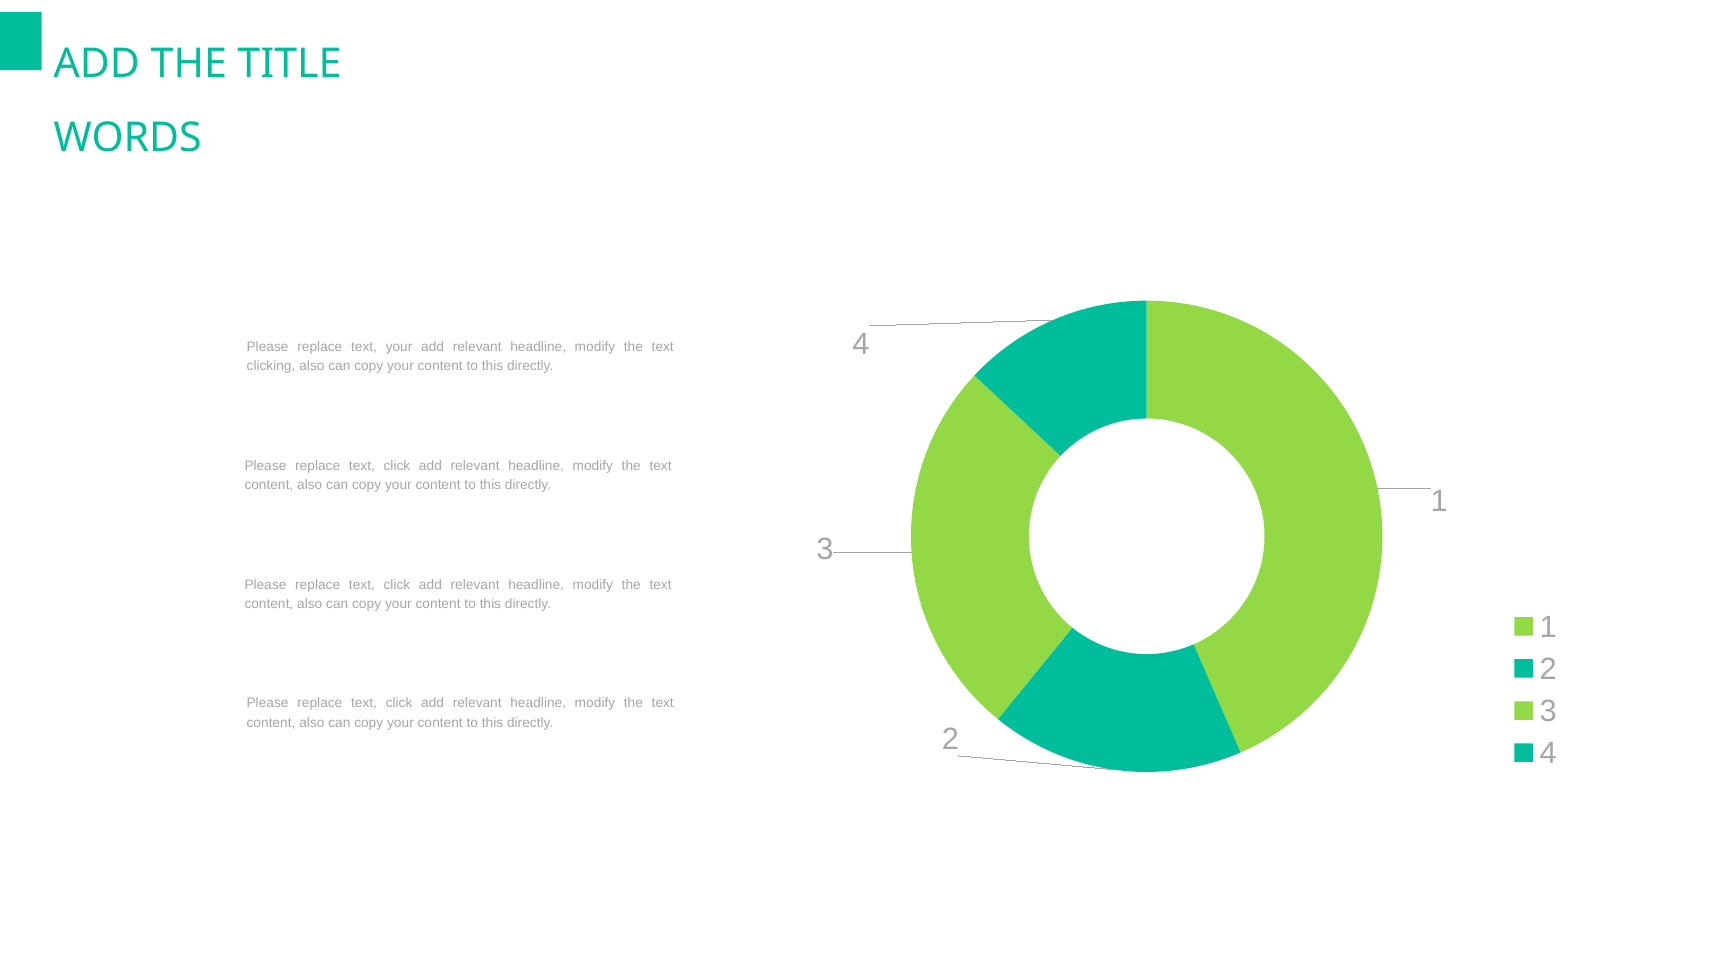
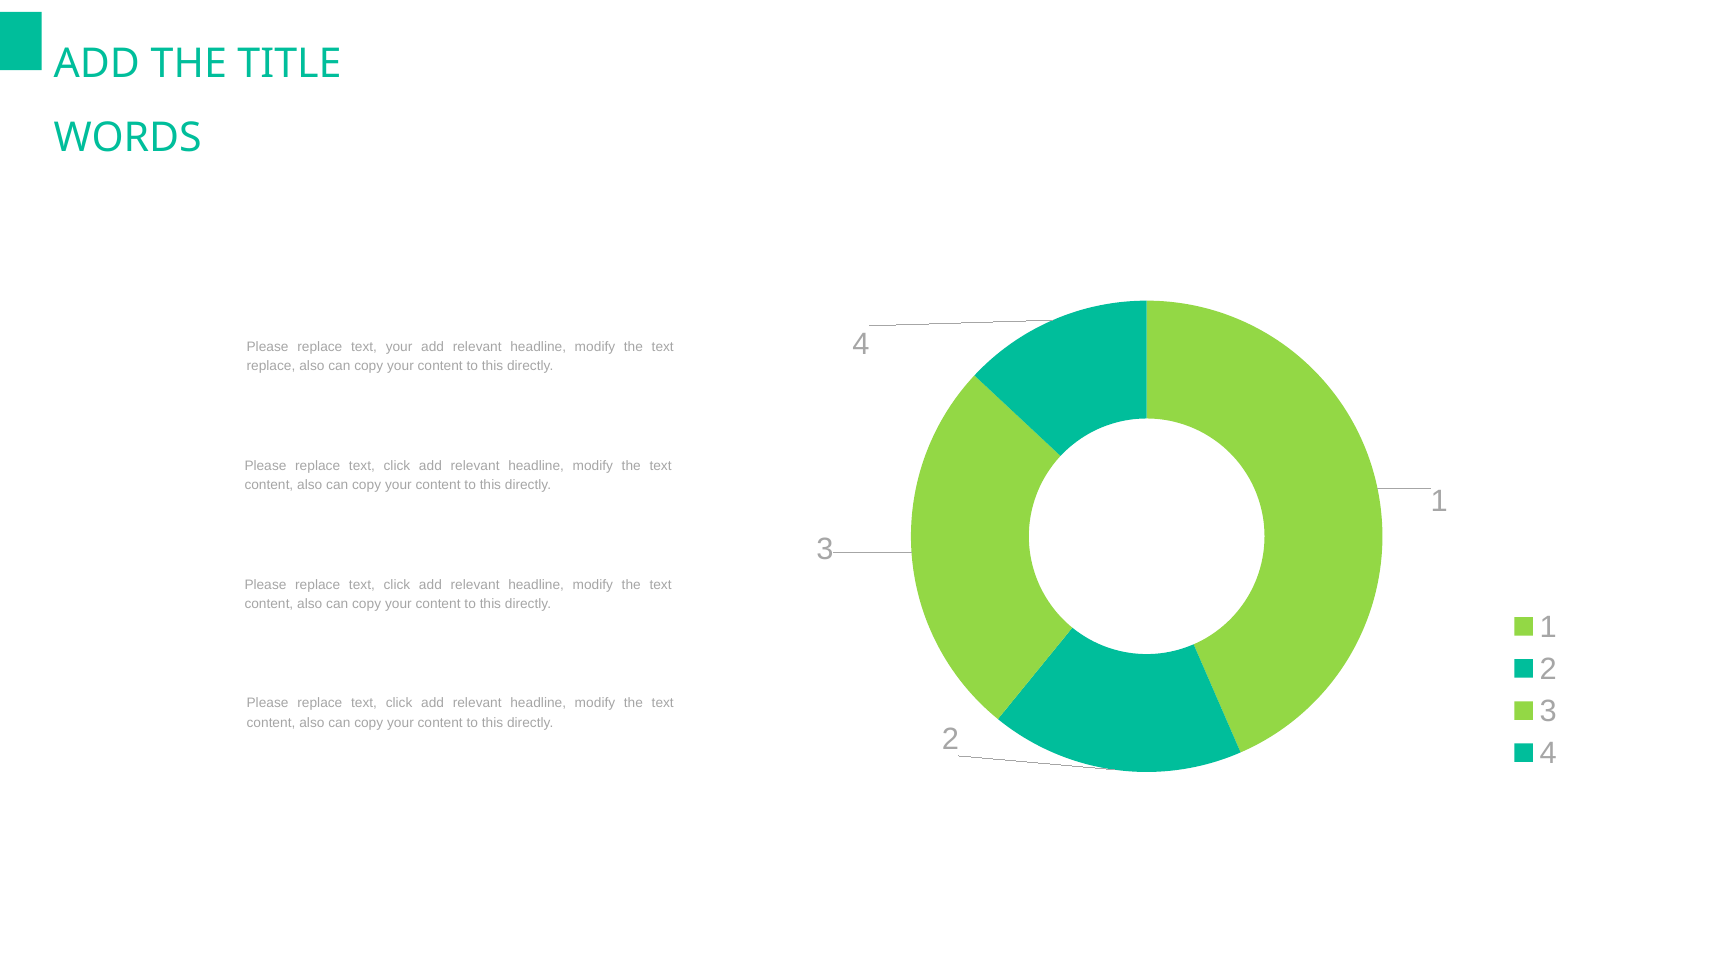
clicking: clicking -> replace (271, 367)
